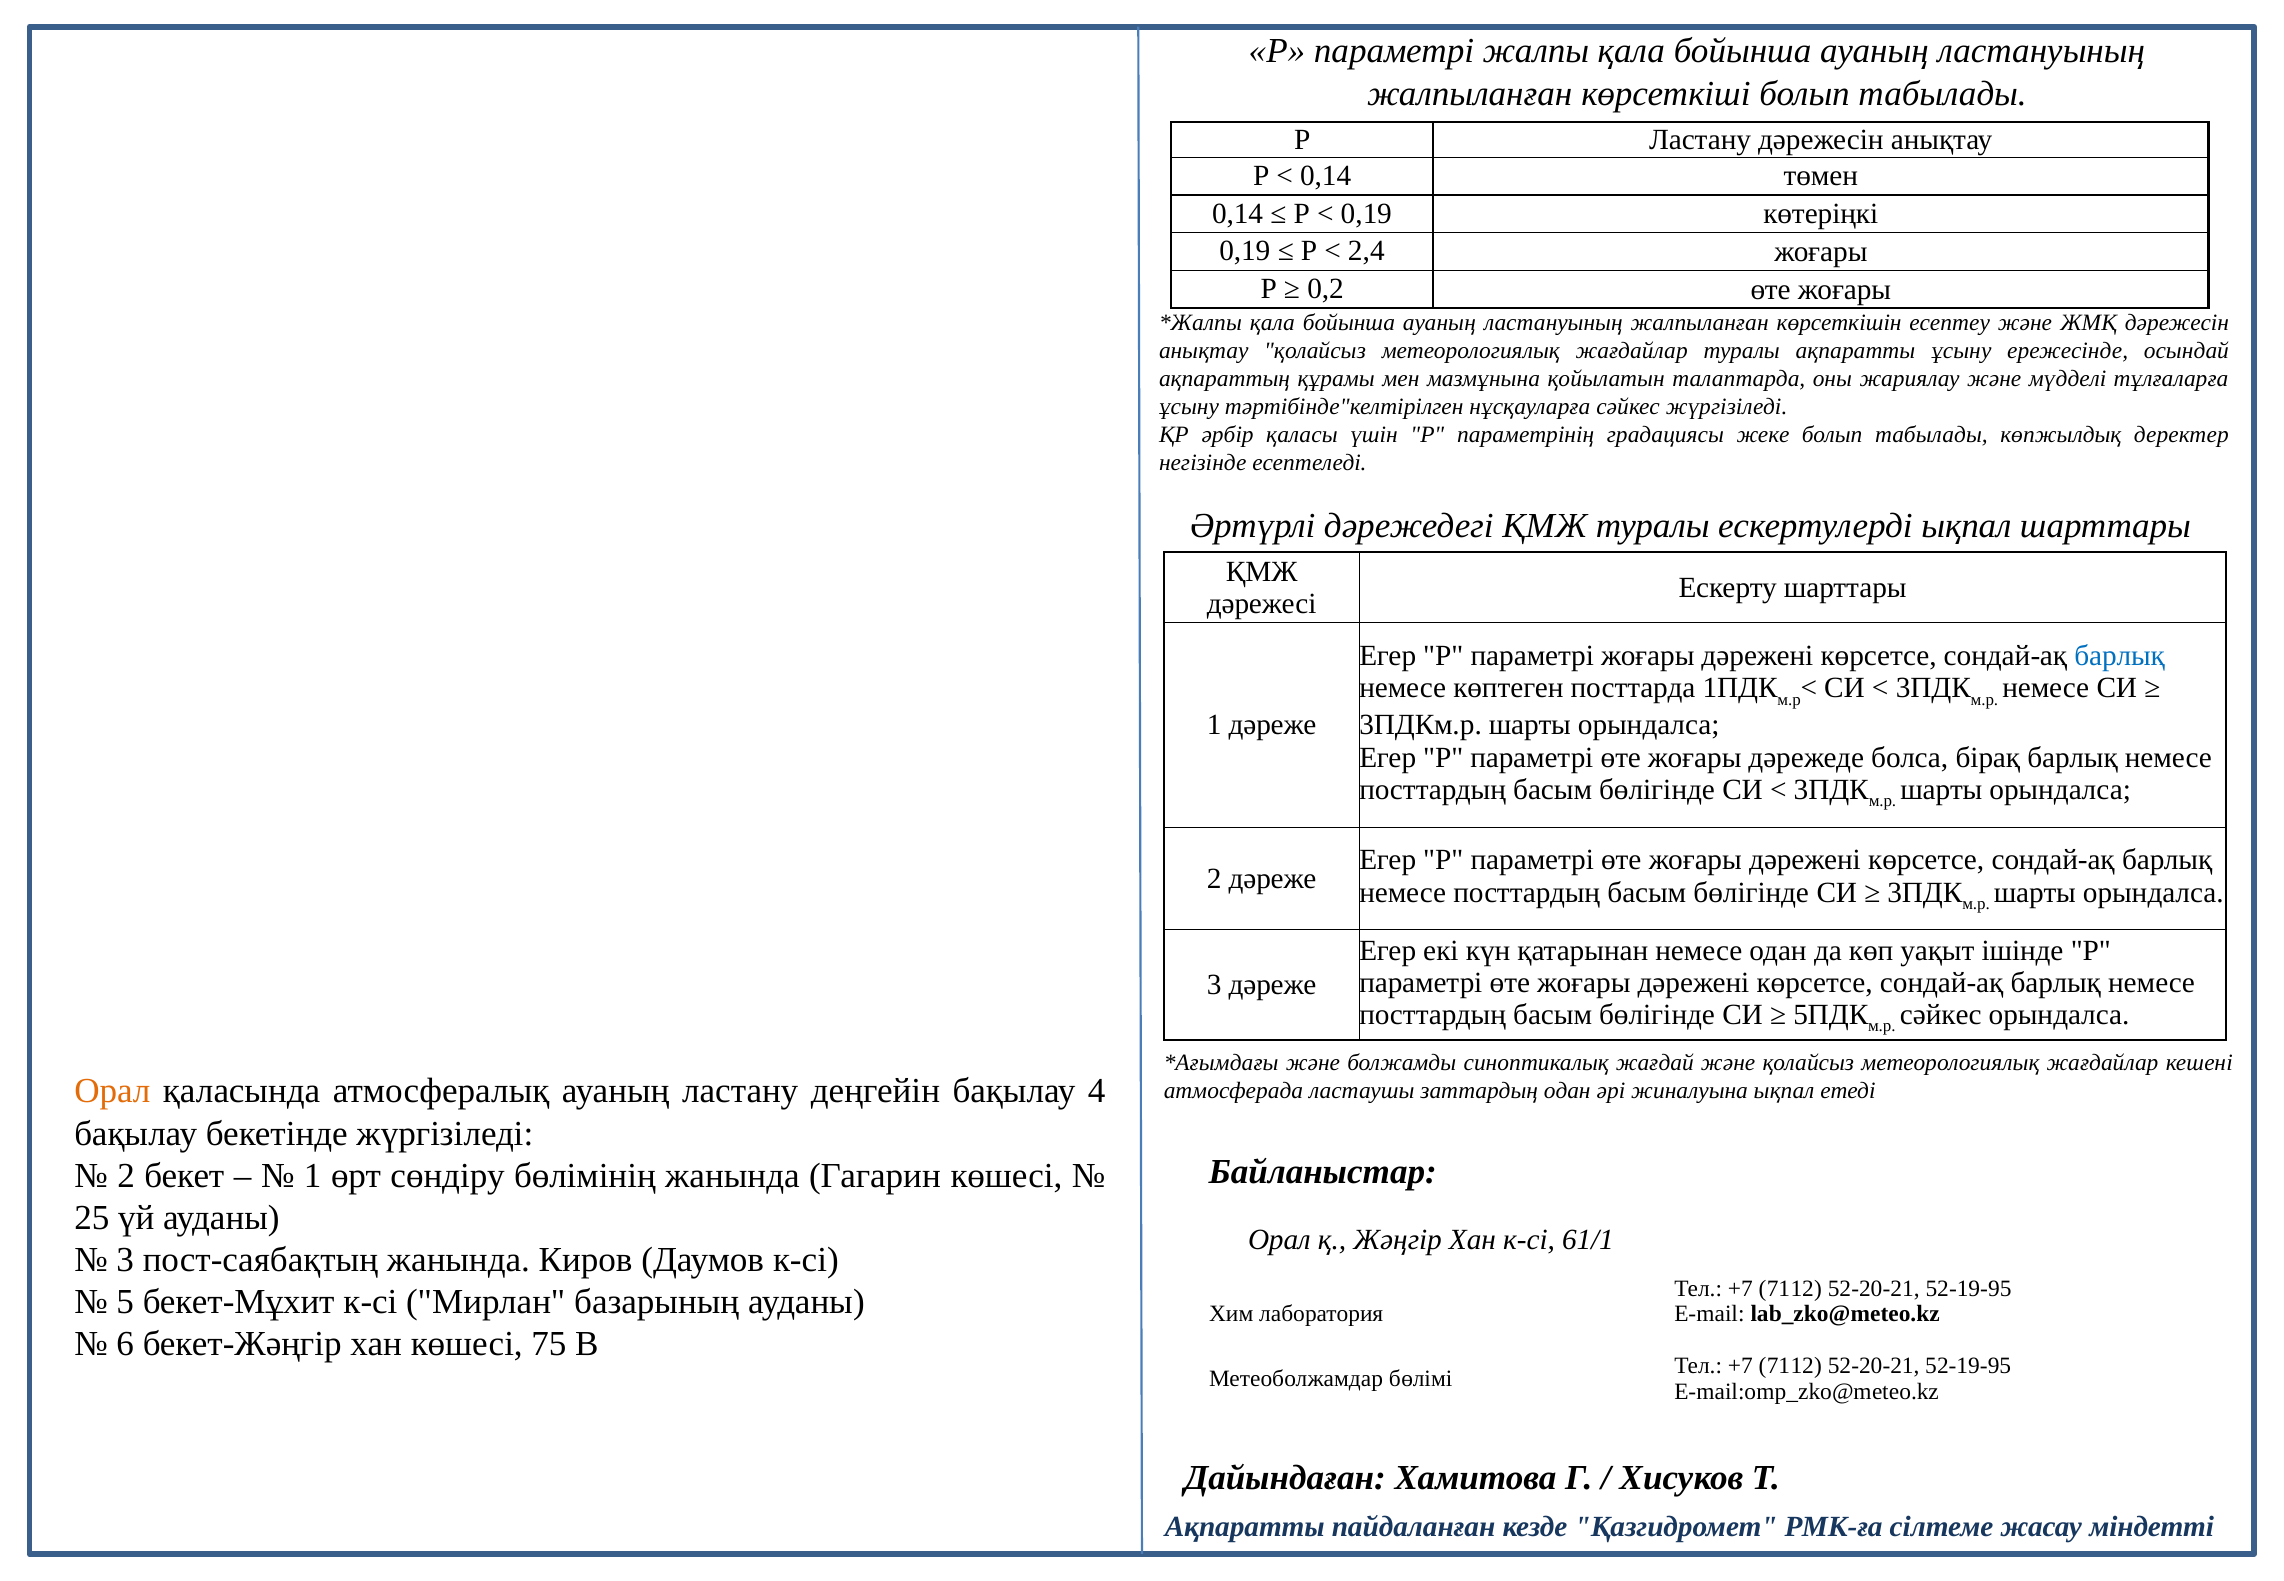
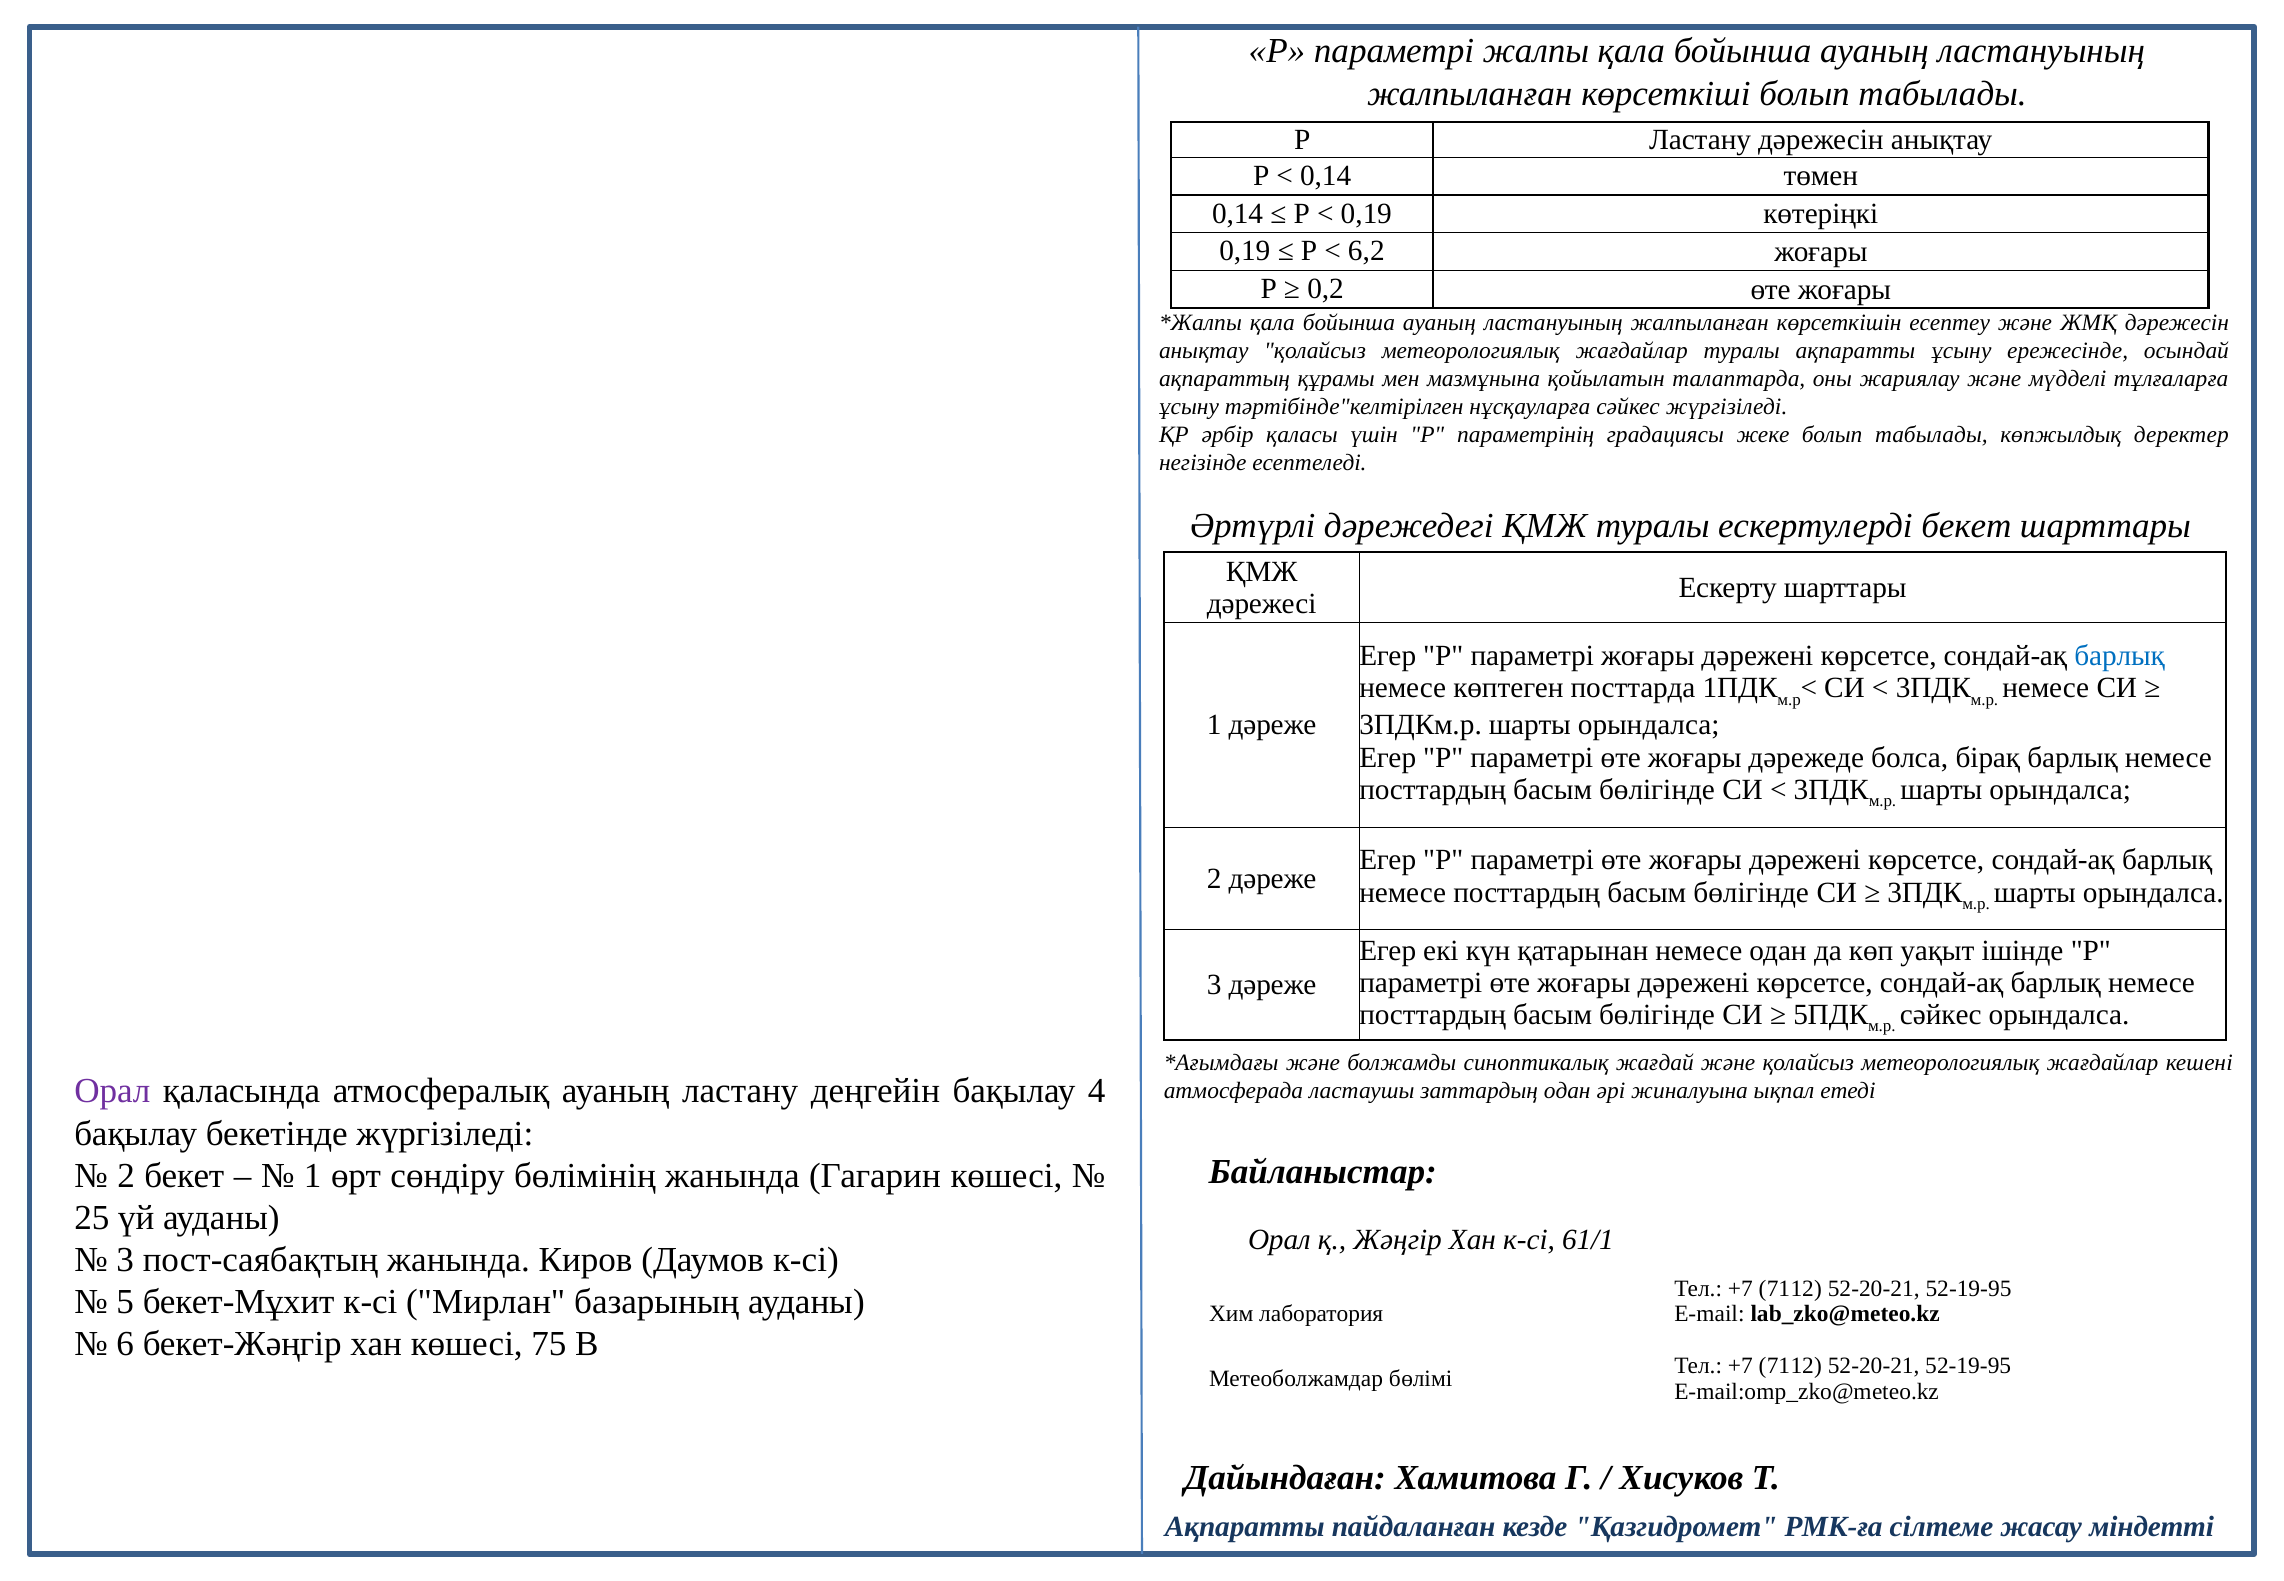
2,4: 2,4 -> 6,2 (1366, 251)
ескертулерді ықпал: ықпал -> бекет (1966, 526)
Орал colour: orange -> purple (112, 1092)
